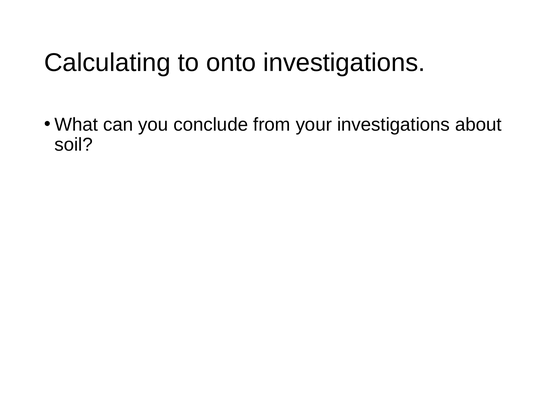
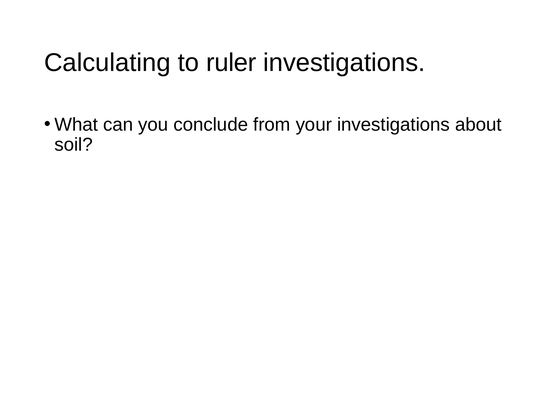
onto: onto -> ruler (231, 63)
